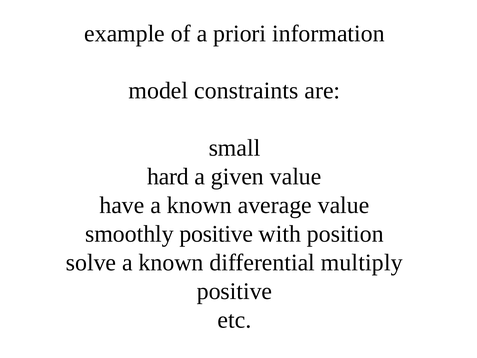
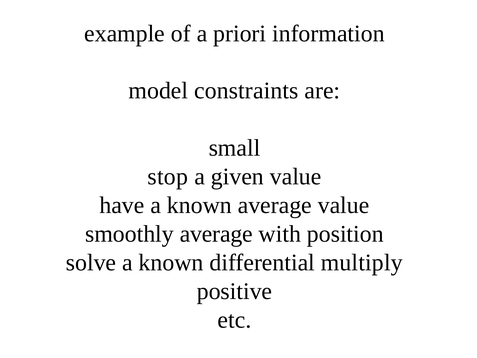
hard: hard -> stop (168, 177)
smoothly positive: positive -> average (216, 234)
